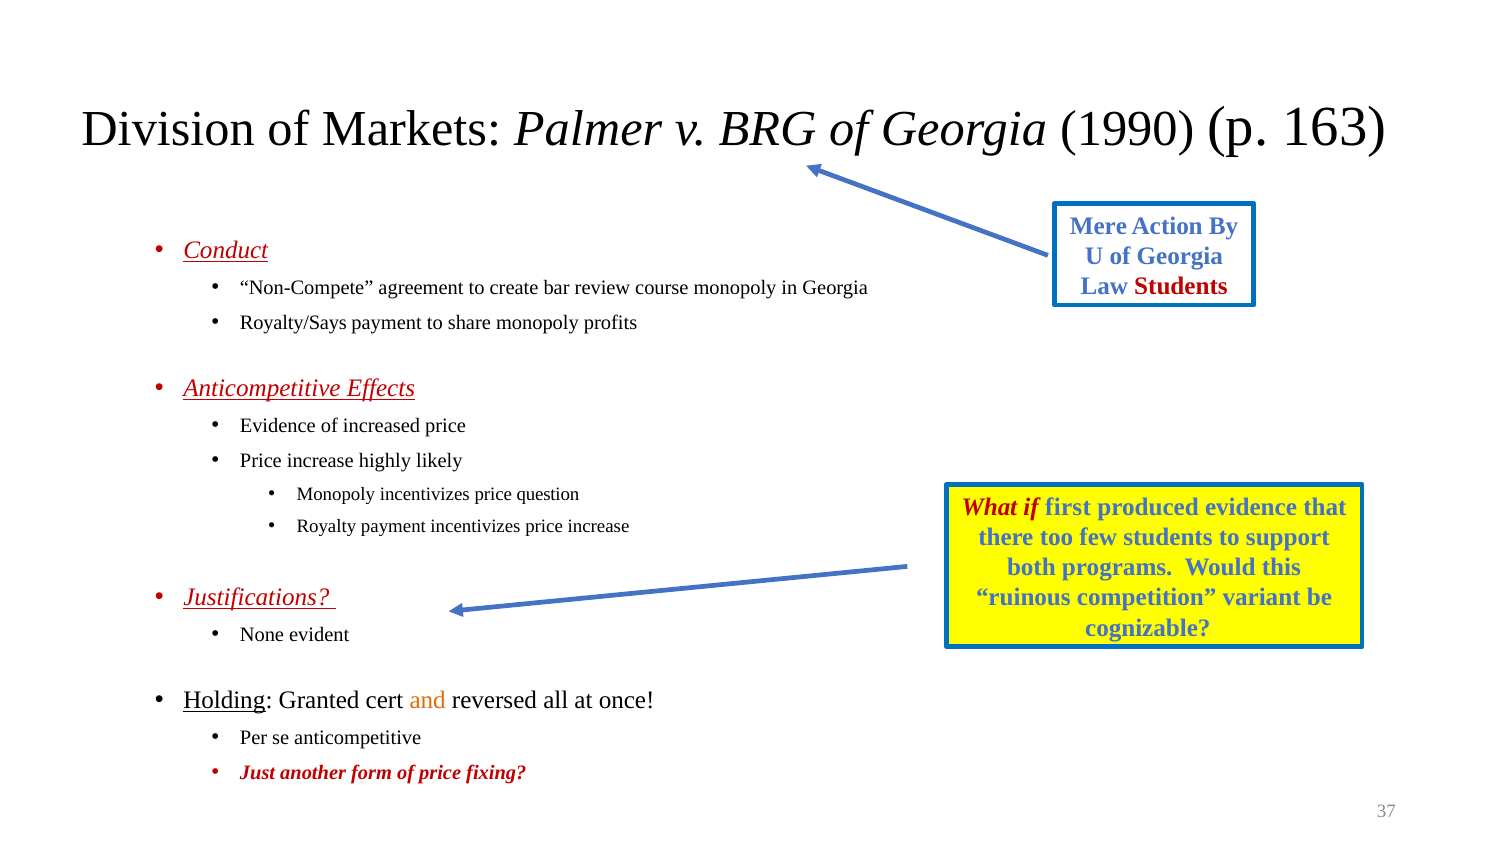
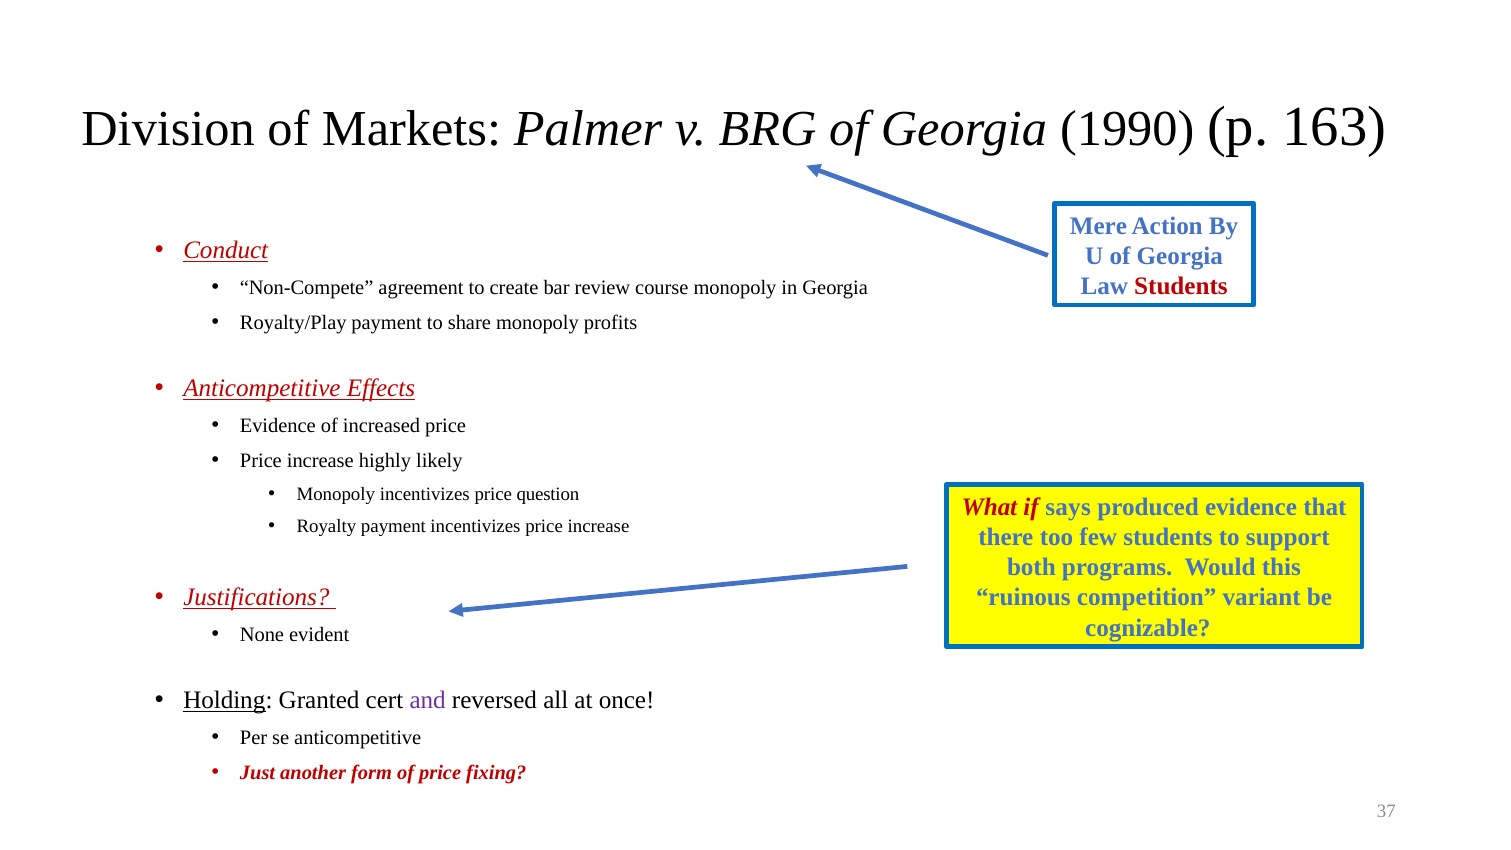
Royalty/Says: Royalty/Says -> Royalty/Play (293, 323)
first: first -> says (1068, 507)
and colour: orange -> purple (428, 700)
